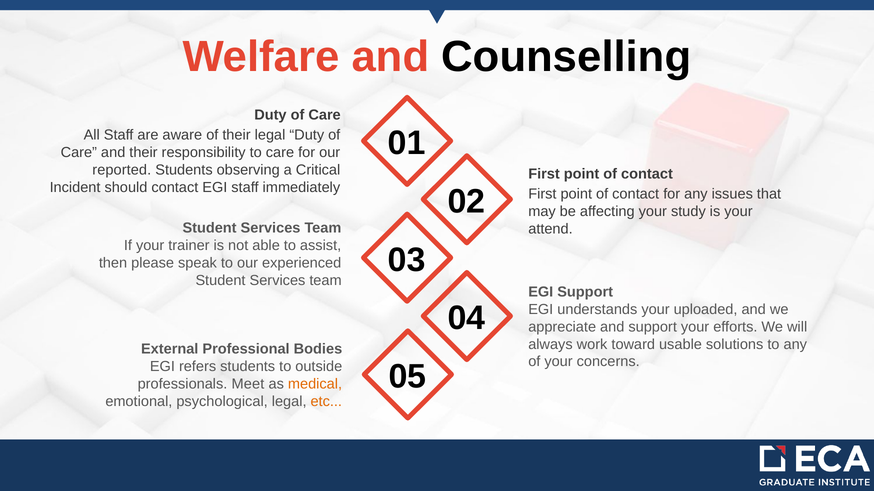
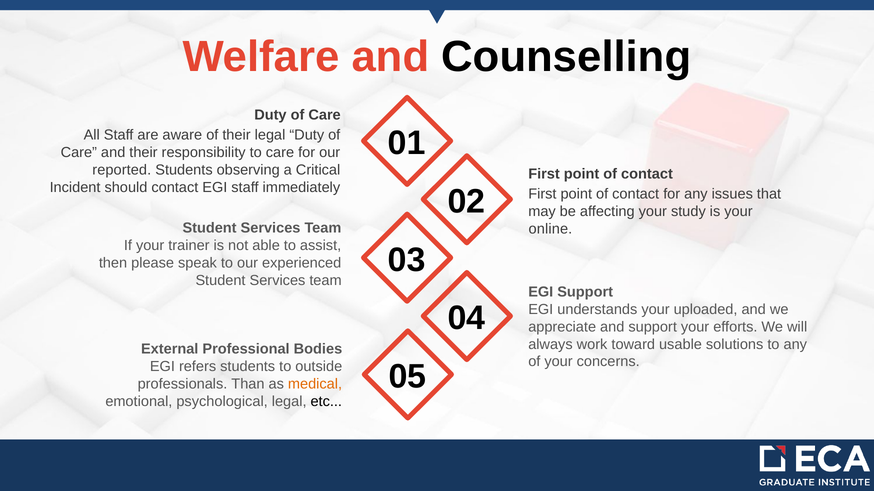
attend: attend -> online (550, 229)
Meet: Meet -> Than (248, 384)
etc colour: orange -> black (326, 402)
